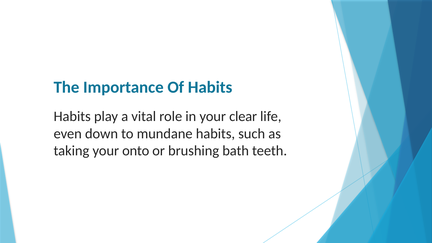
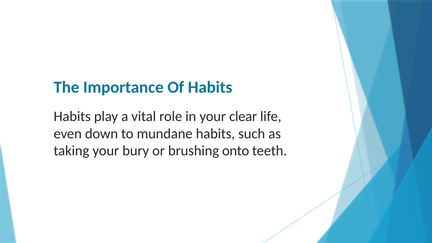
onto: onto -> bury (136, 151)
bath: bath -> onto (236, 151)
